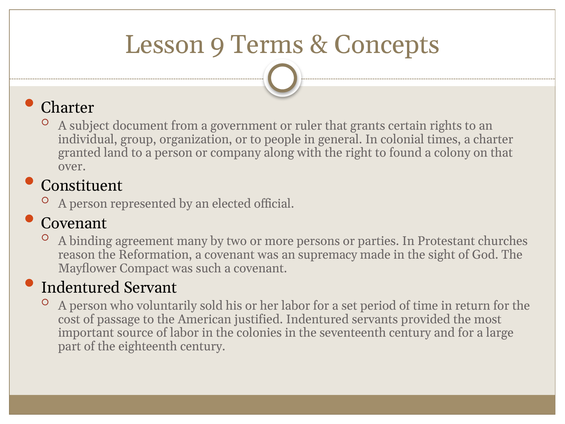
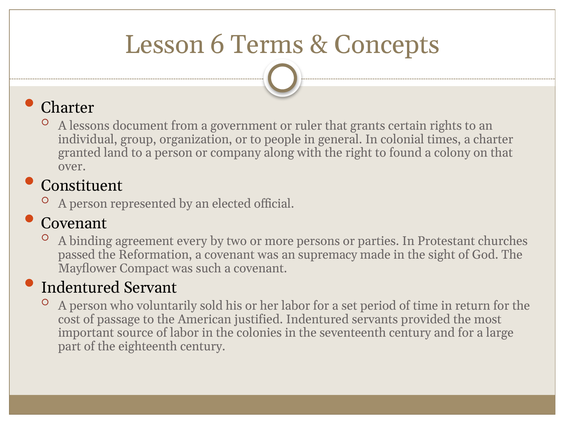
9: 9 -> 6 (218, 44)
subject: subject -> lessons (90, 126)
many: many -> every (192, 241)
reason: reason -> passed (77, 255)
